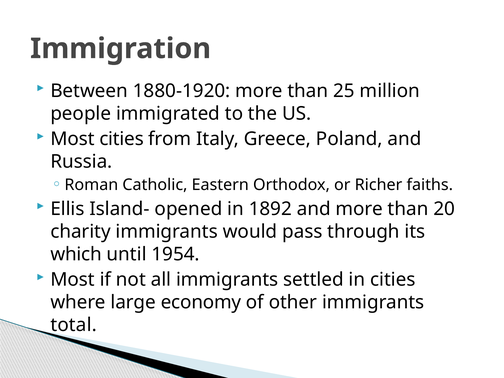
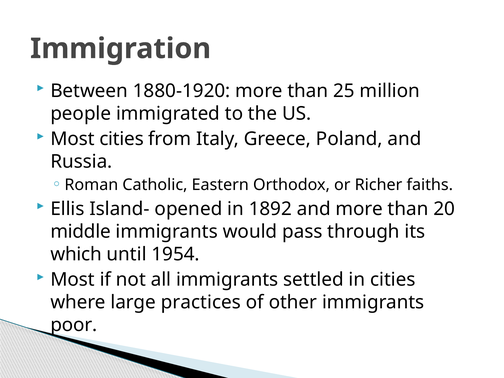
charity: charity -> middle (81, 231)
economy: economy -> practices (201, 302)
total: total -> poor (74, 325)
